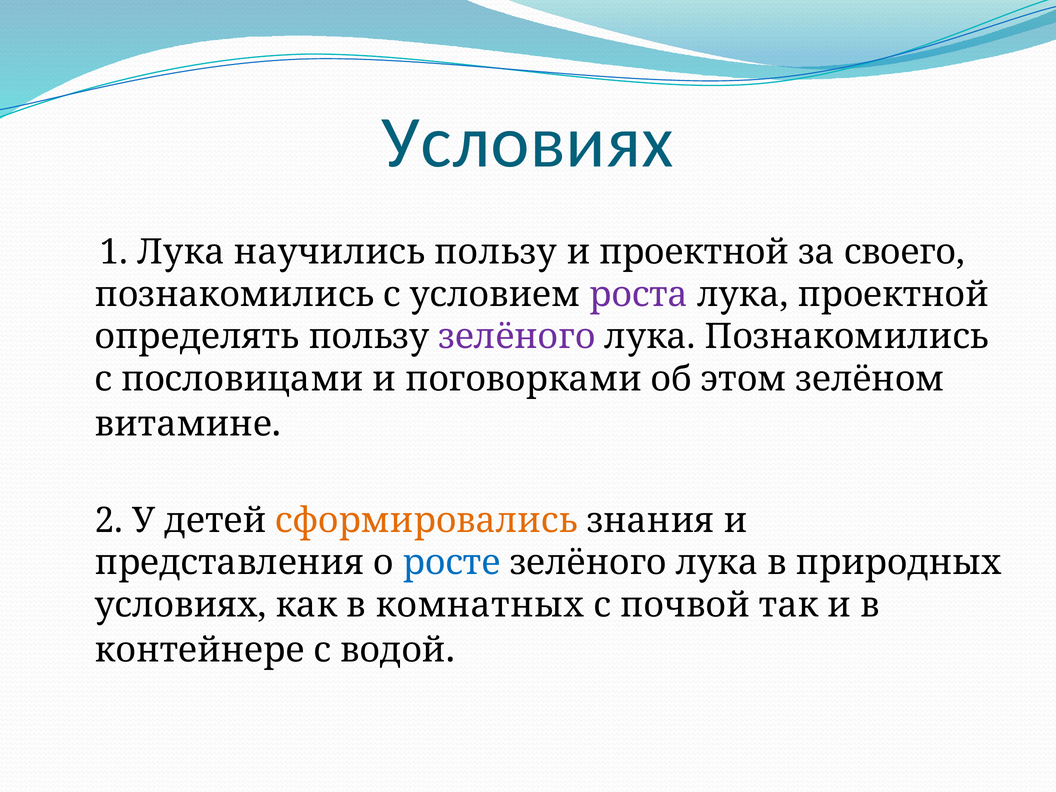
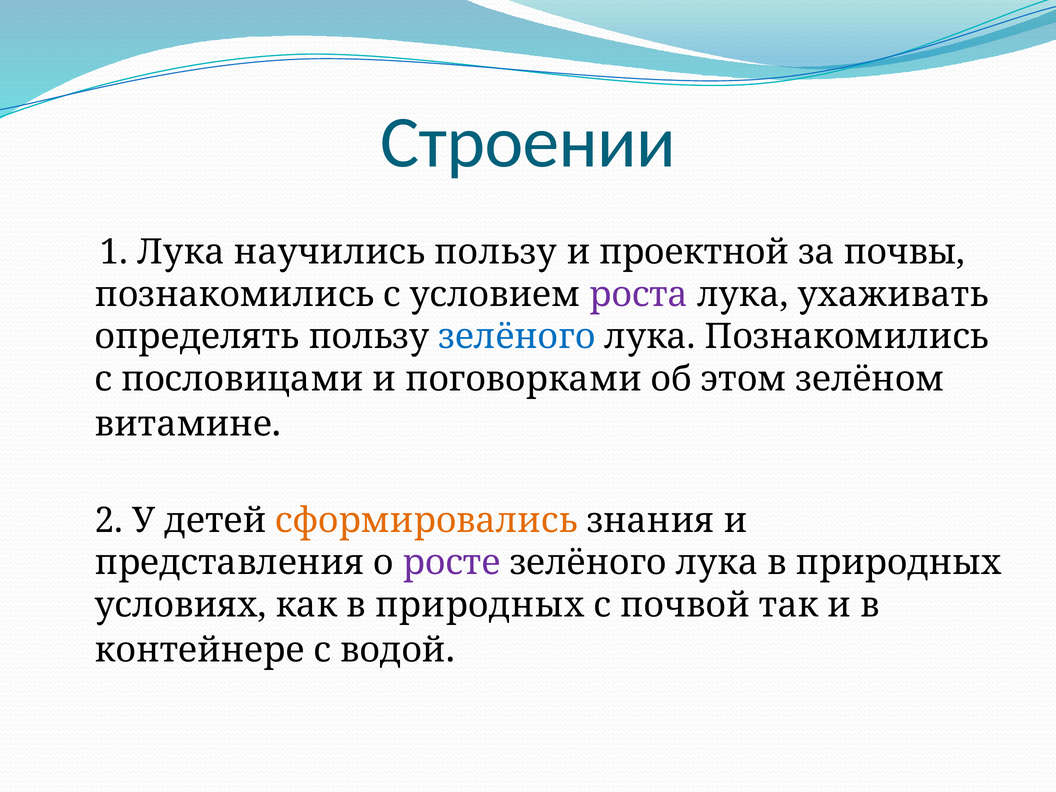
Условиях: Условиях -> Строении (528, 143)
своего: своего -> почвы (905, 252)
лука проектной: проектной -> ухаживать (893, 295)
зелёного colour: purple -> blue (517, 337)
росте colour: blue -> purple (452, 563)
как в комнатных: комнатных -> природных (480, 605)
